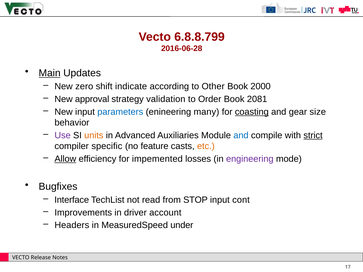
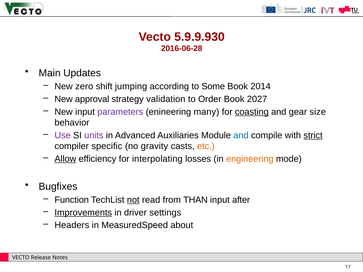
6.8.8.799: 6.8.8.799 -> 5.9.9.930 (199, 37)
Main underline: present -> none (50, 73)
indicate: indicate -> jumping (131, 86)
Other: Other -> Some (213, 86)
2000: 2000 -> 2014 (261, 86)
2081: 2081 -> 2027 (257, 99)
parameters colour: blue -> purple (120, 112)
units colour: orange -> purple (94, 135)
feature: feature -> gravity (154, 146)
impemented: impemented -> interpolating (157, 159)
engineering colour: purple -> orange (250, 159)
Interface: Interface -> Function (72, 200)
not underline: none -> present (133, 200)
STOP: STOP -> THAN (195, 200)
cont: cont -> after (241, 200)
Improvements underline: none -> present (83, 213)
account: account -> settings (165, 213)
under: under -> about (182, 225)
